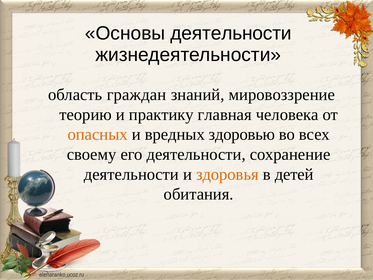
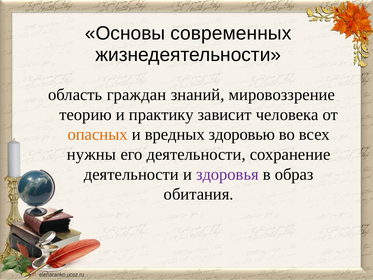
Основы деятельности: деятельности -> современных (231, 33)
главная: главная -> зависит (225, 114)
своему: своему -> нужны (91, 154)
здоровья colour: orange -> purple (227, 174)
детей: детей -> образ (294, 174)
